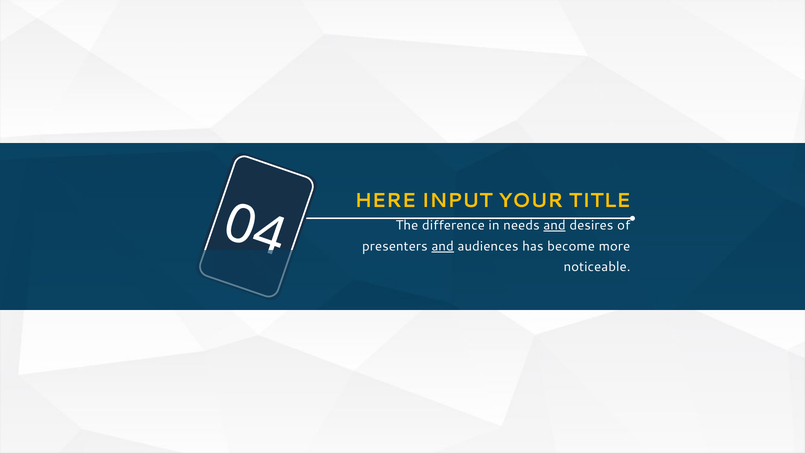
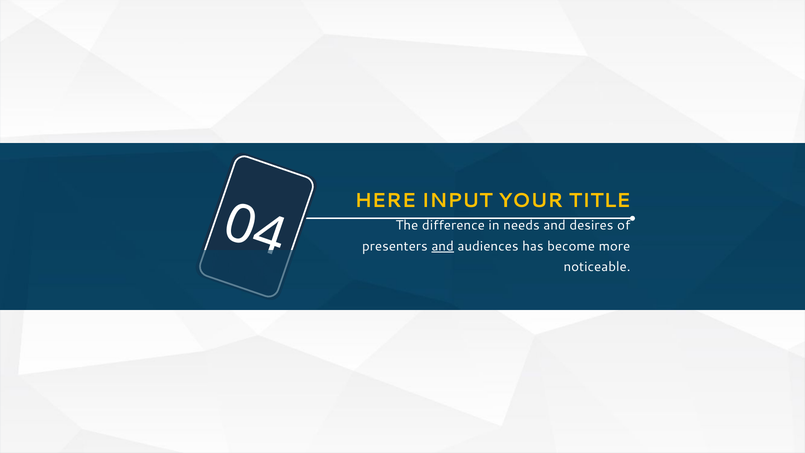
and underline: present -> none (555, 225)
